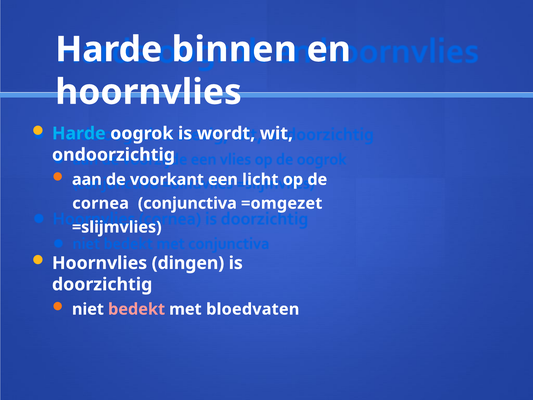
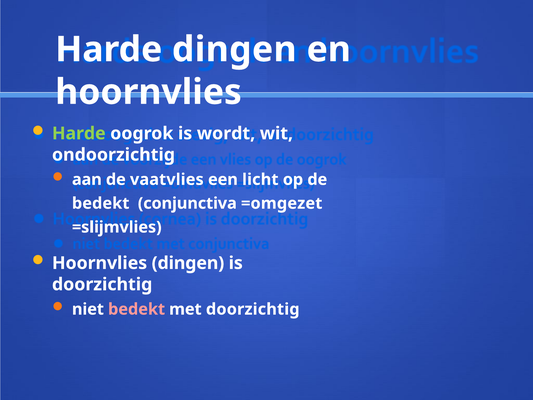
Harde binnen: binnen -> dingen (234, 49)
Harde colour: light blue -> light green (79, 133)
voorkant: voorkant -> vaatvlies (167, 179)
cornea: cornea -> bedekt (101, 203)
met bloedvaten: bloedvaten -> doorzichtig (253, 309)
